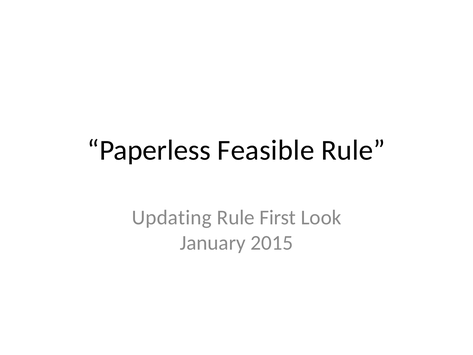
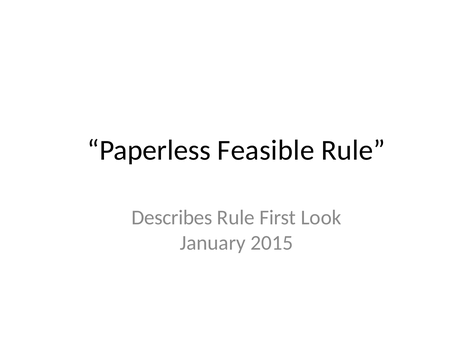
Updating: Updating -> Describes (172, 217)
